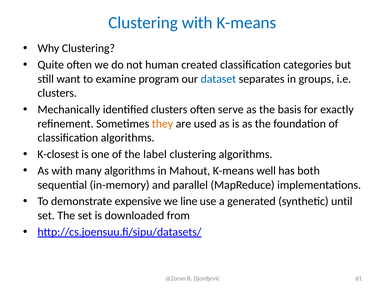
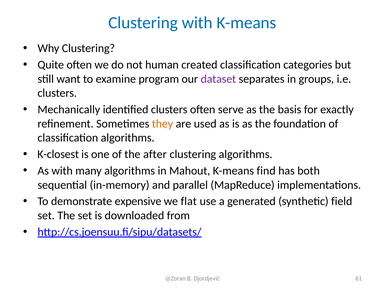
dataset colour: blue -> purple (218, 79)
label: label -> after (155, 154)
well: well -> find (266, 171)
line: line -> flat (189, 201)
until: until -> field (342, 201)
